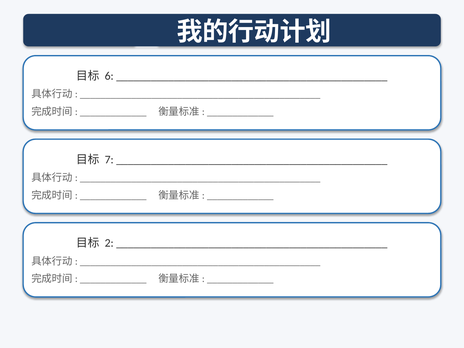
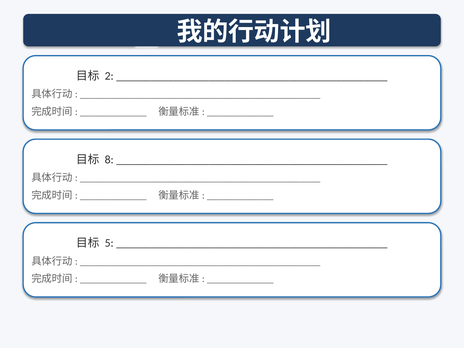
6: 6 -> 2 (109, 76)
7: 7 -> 8 (109, 160)
2: 2 -> 5 (109, 243)
